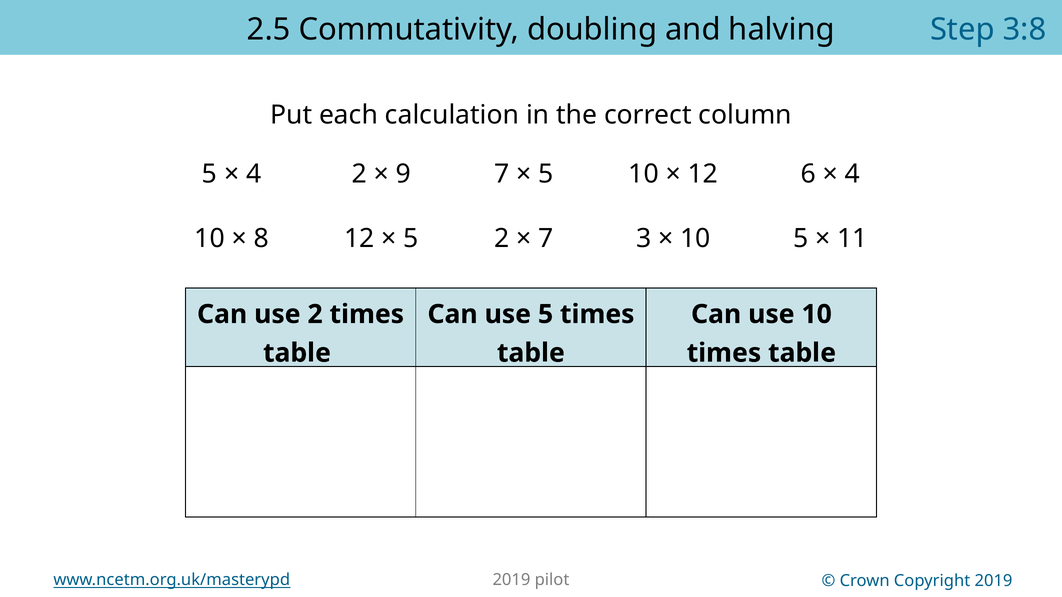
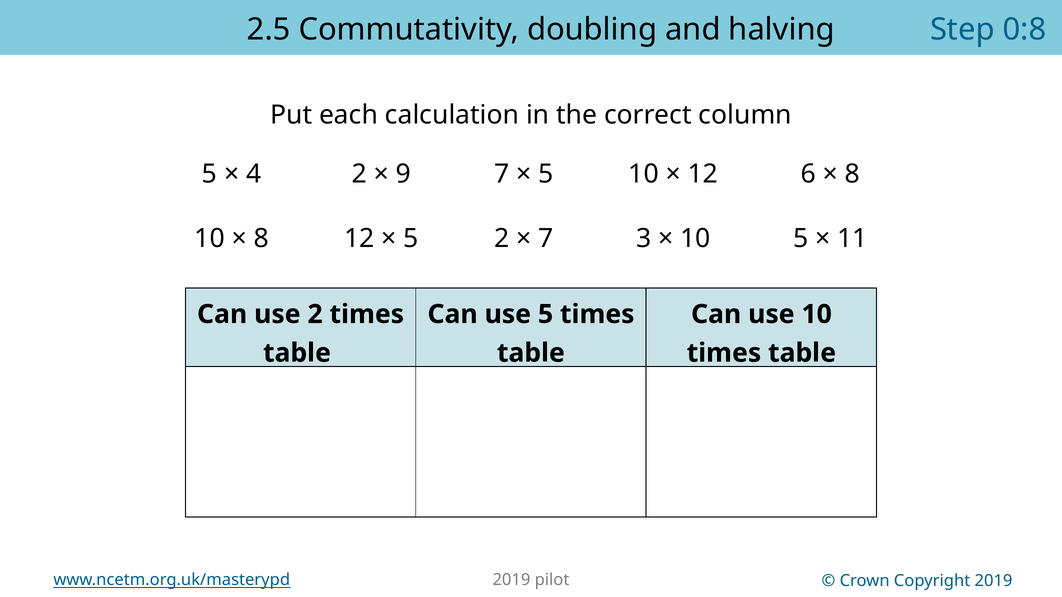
3:8: 3:8 -> 0:8 (1024, 30)
4: 4 -> 8 (852, 174)
